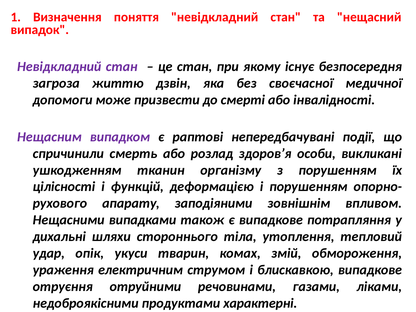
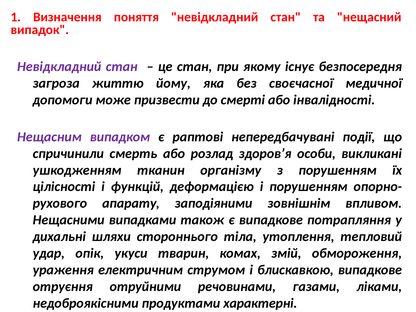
дзвін: дзвін -> йому (173, 83)
